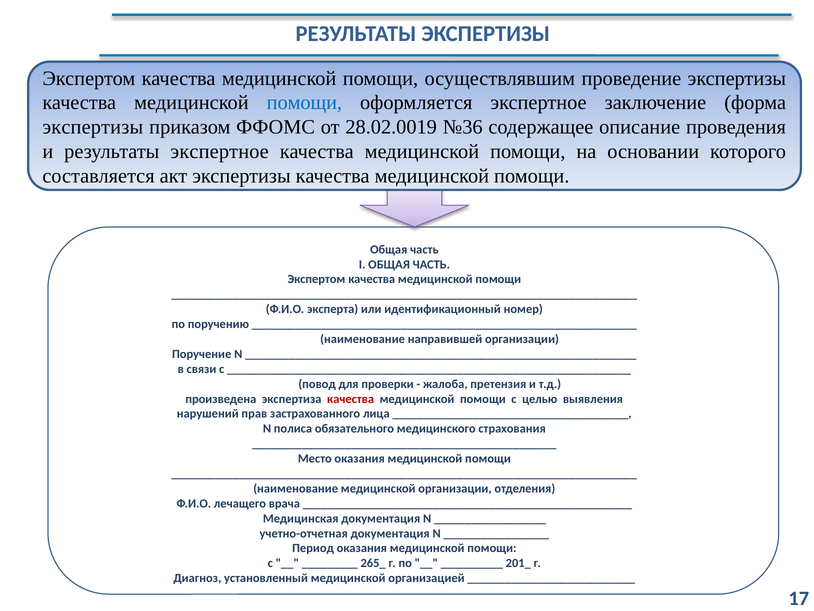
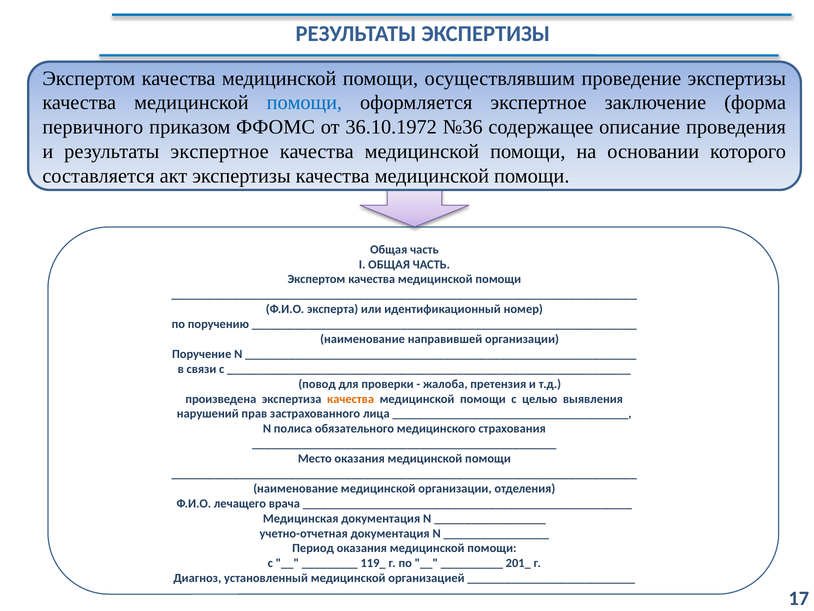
экспертизы: экспертизы -> первичного (93, 127)
28.02.0019: 28.02.0019 -> 36.10.1972 (391, 127)
качества colour: red -> orange (351, 399)
265_: 265_ -> 119_ (373, 563)
